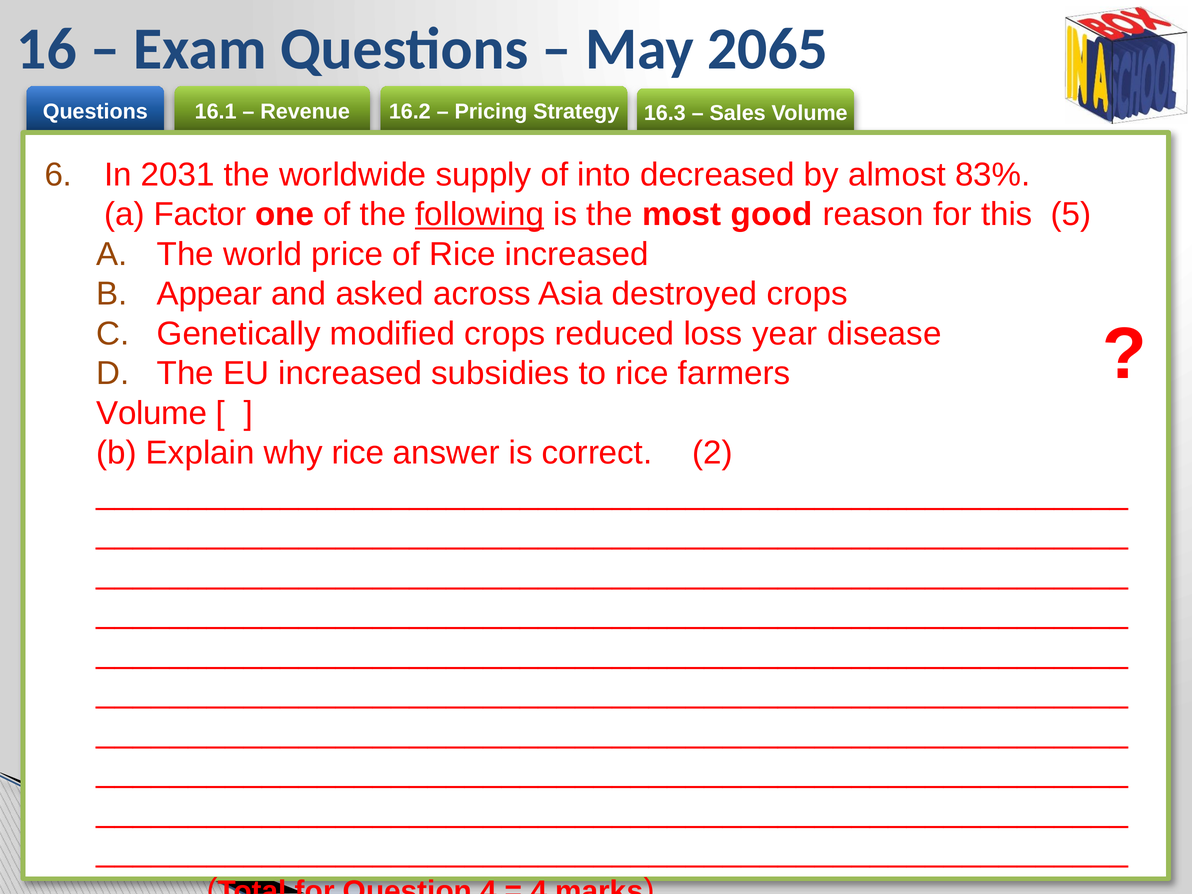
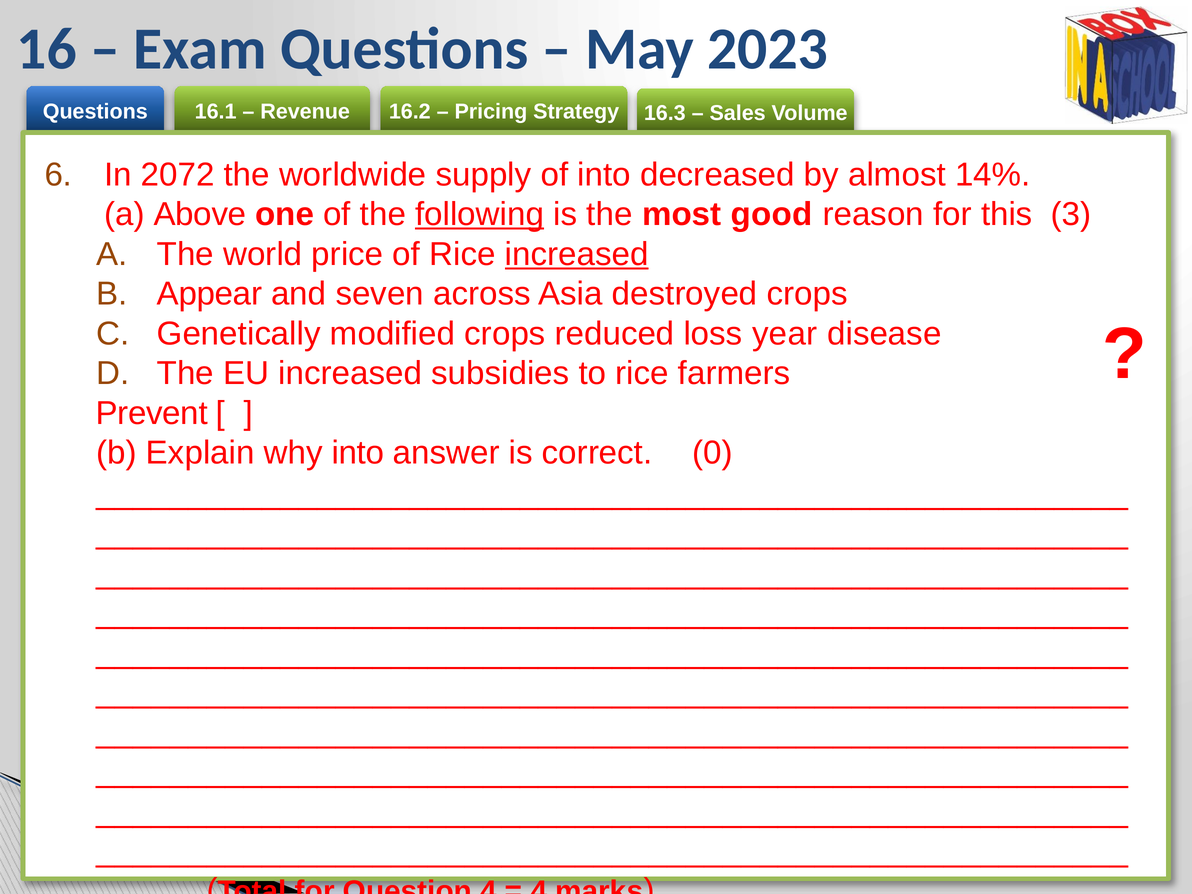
2065: 2065 -> 2023 (768, 49)
2031: 2031 -> 2072 (178, 175)
83%: 83% -> 14% (993, 175)
Factor: Factor -> Above (200, 214)
5: 5 -> 3 (1071, 214)
increased underline: none -> present (577, 254)
asked: asked -> seven (380, 294)
Volume: Volume -> Prevent (152, 413)
why rice: rice -> into (358, 453)
2: 2 -> 0 (712, 453)
